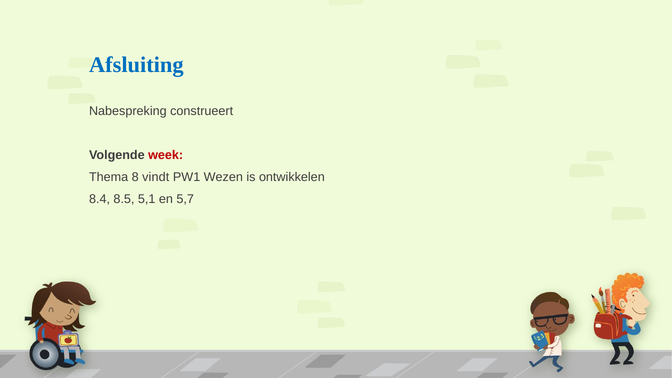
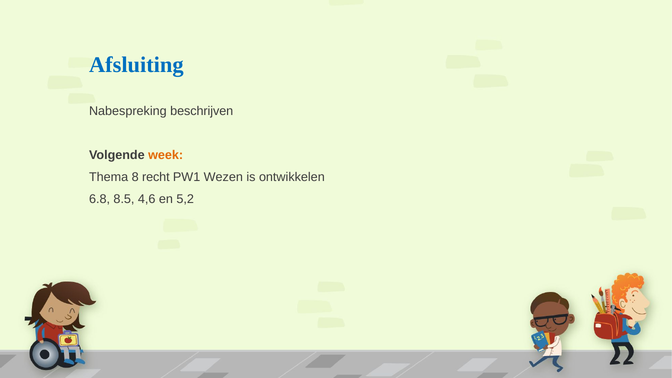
construeert: construeert -> beschrijven (202, 111)
week colour: red -> orange (166, 155)
vindt: vindt -> recht (156, 177)
8.4: 8.4 -> 6.8 (100, 199)
5,1: 5,1 -> 4,6 (147, 199)
5,7: 5,7 -> 5,2 (185, 199)
